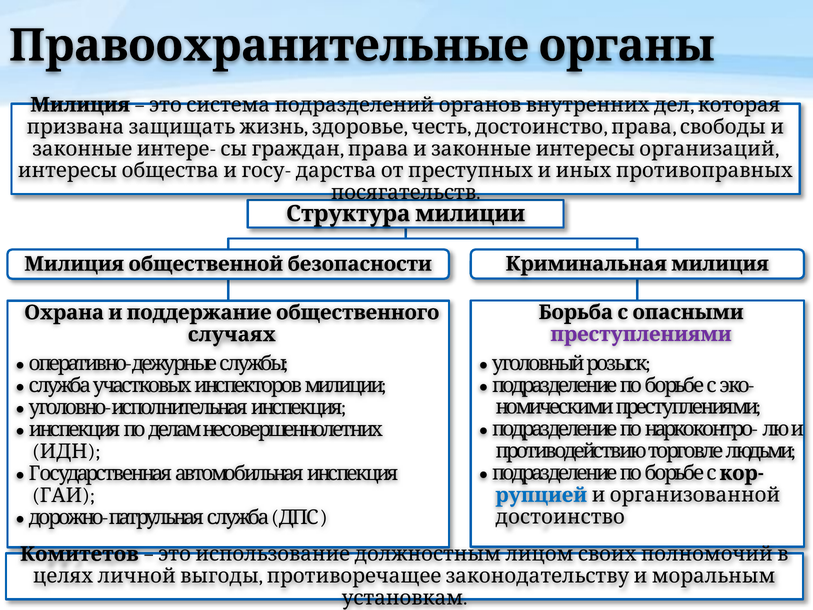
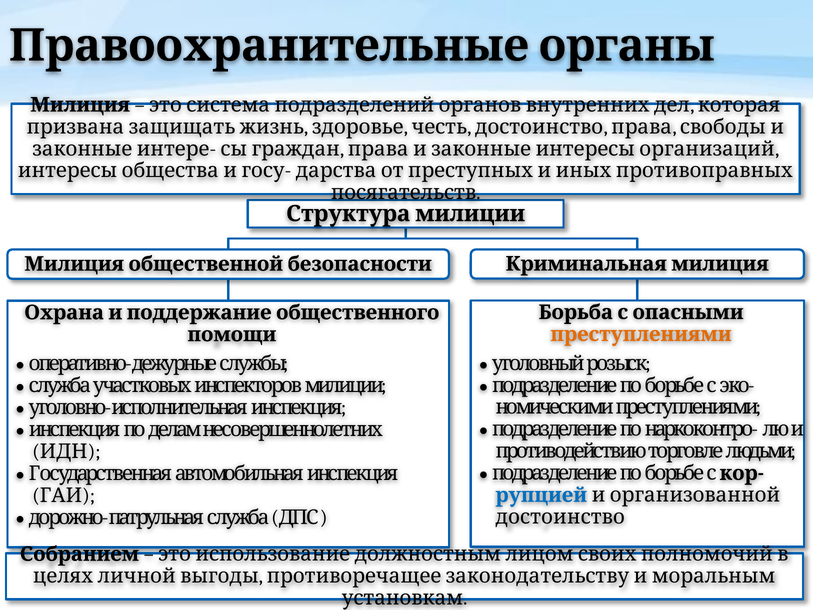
преступлениями colour: purple -> orange (641, 334)
случаях: случаях -> помощи (232, 334)
Комитетов: Комитетов -> Собранием (79, 554)
